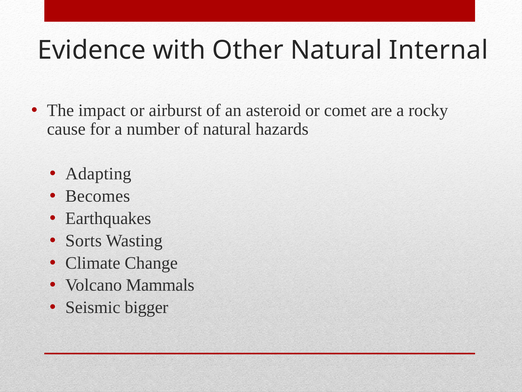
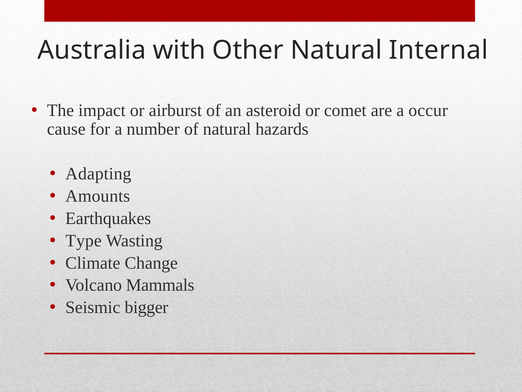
Evidence: Evidence -> Australia (92, 50)
rocky: rocky -> occur (428, 110)
Becomes: Becomes -> Amounts (98, 196)
Sorts: Sorts -> Type (84, 240)
